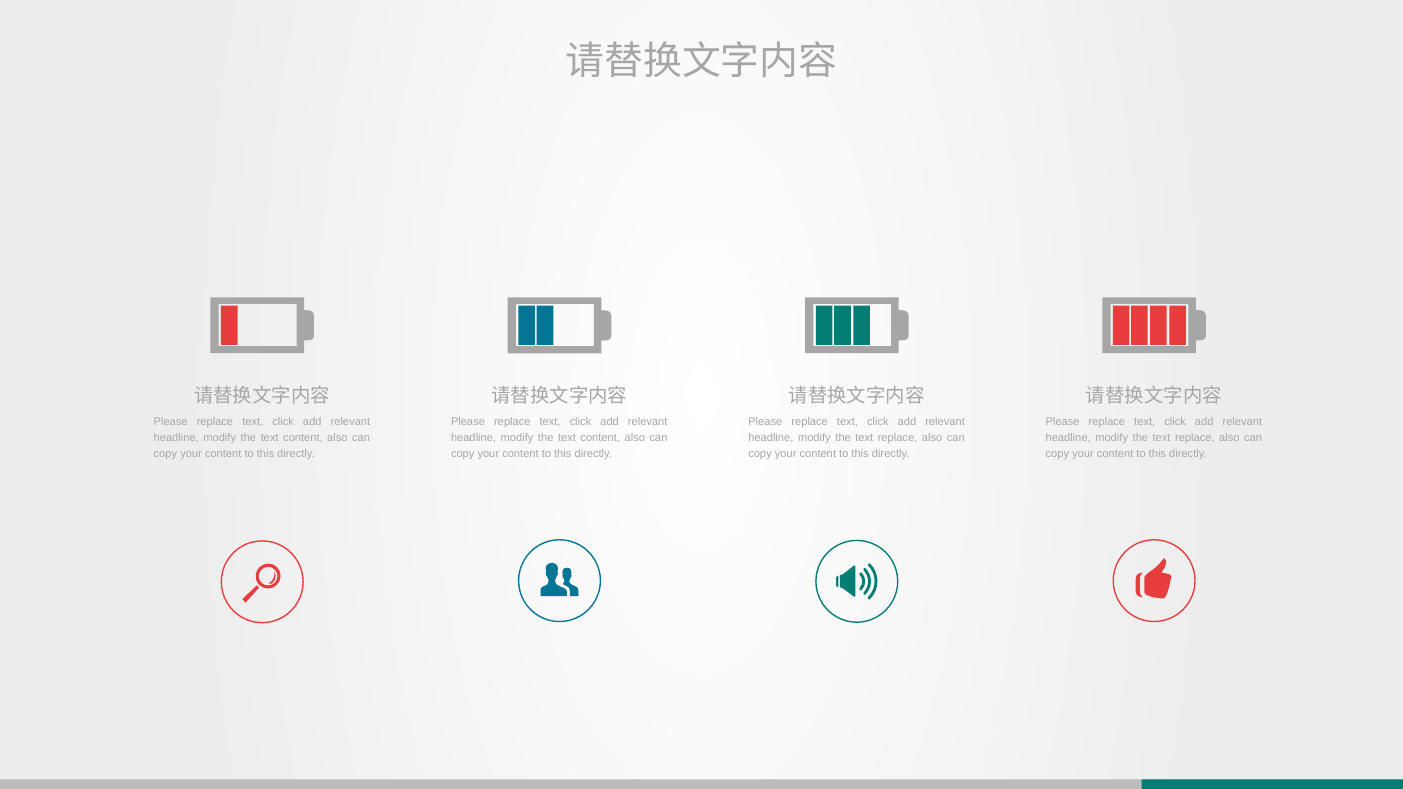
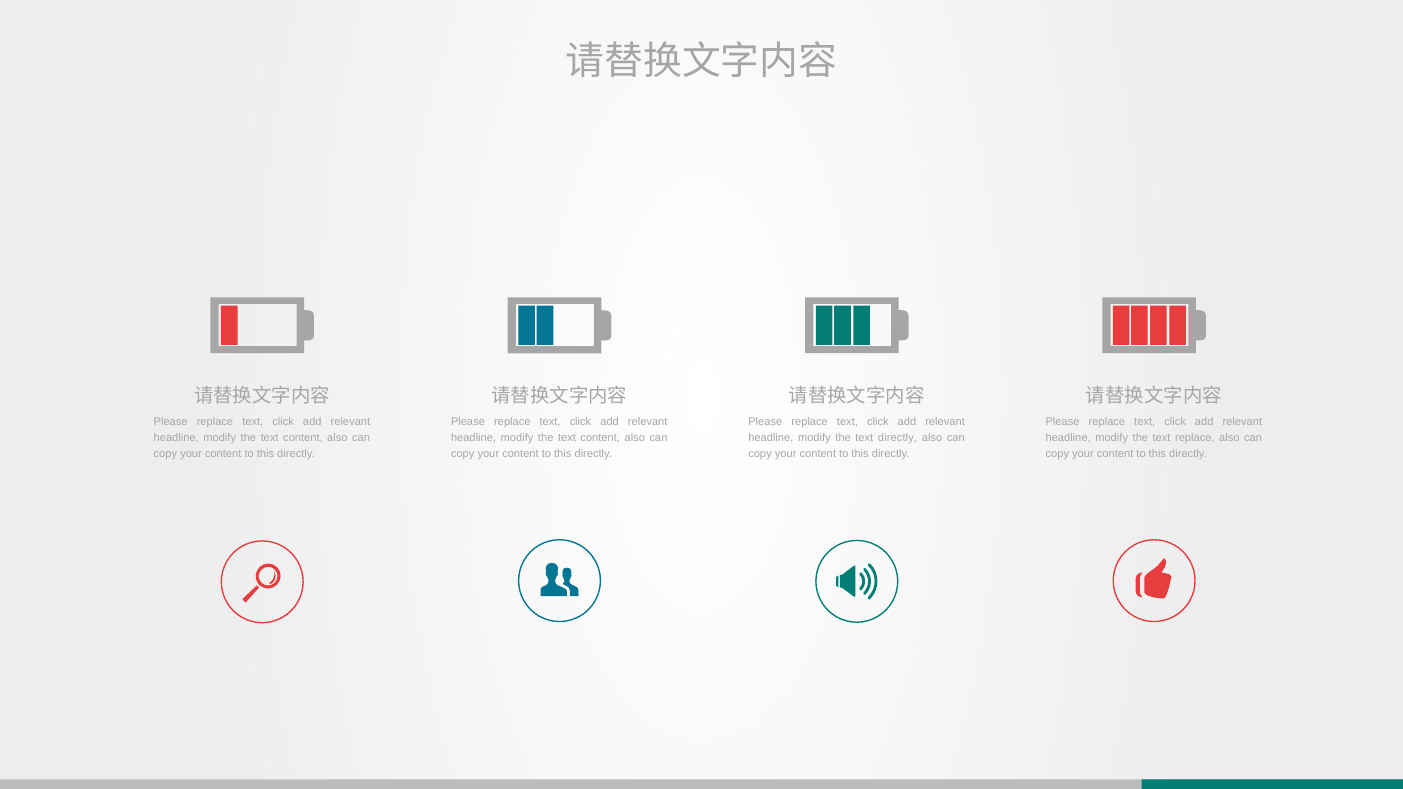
replace: replace -> directly (897, 438)
